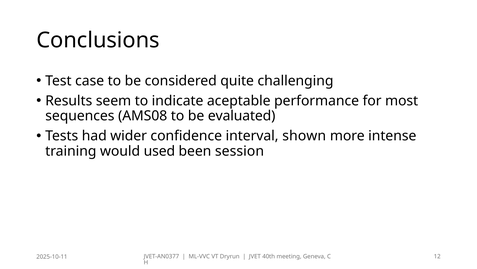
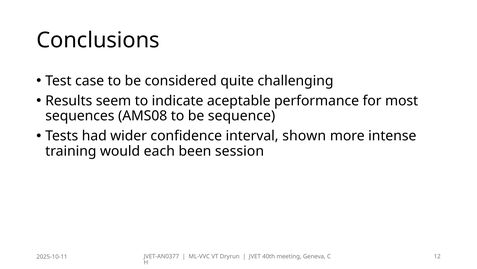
evaluated: evaluated -> sequence (242, 116)
used: used -> each (159, 151)
